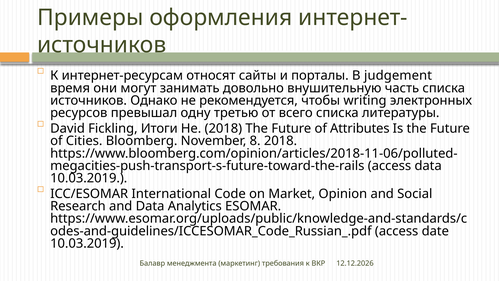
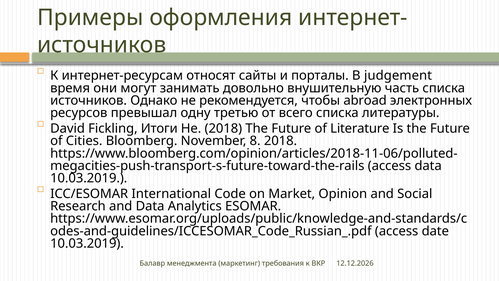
writing: writing -> abroad (365, 100)
Attributes: Attributes -> Literature (360, 128)
